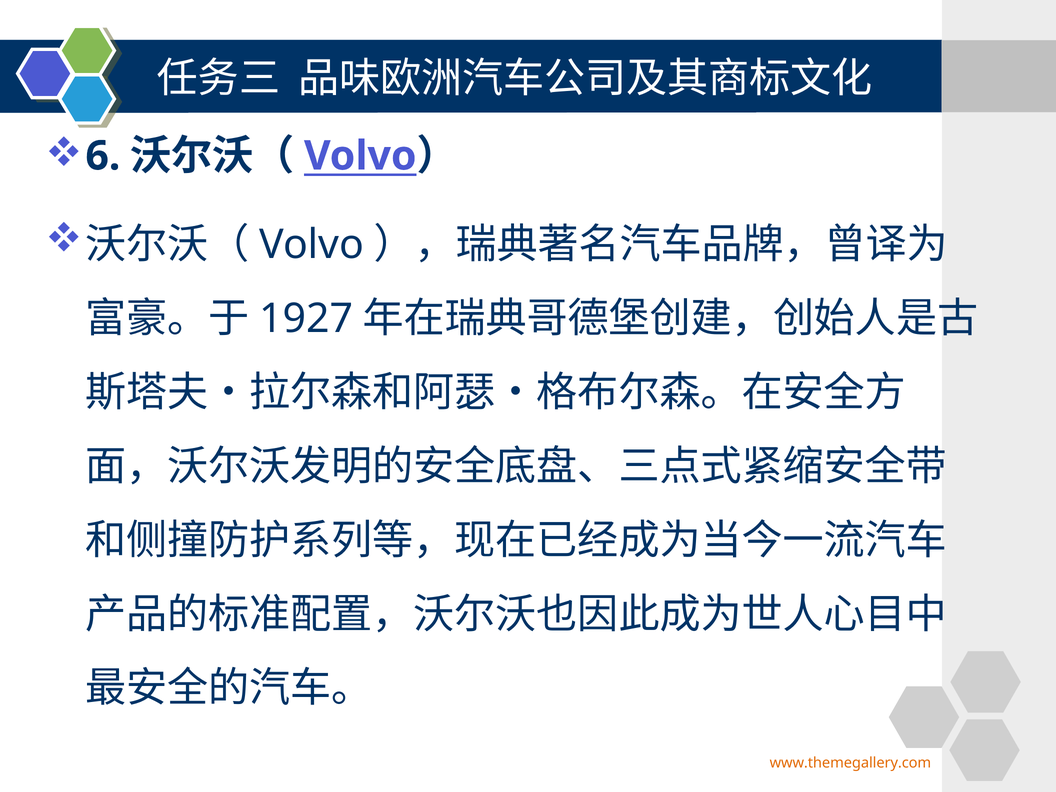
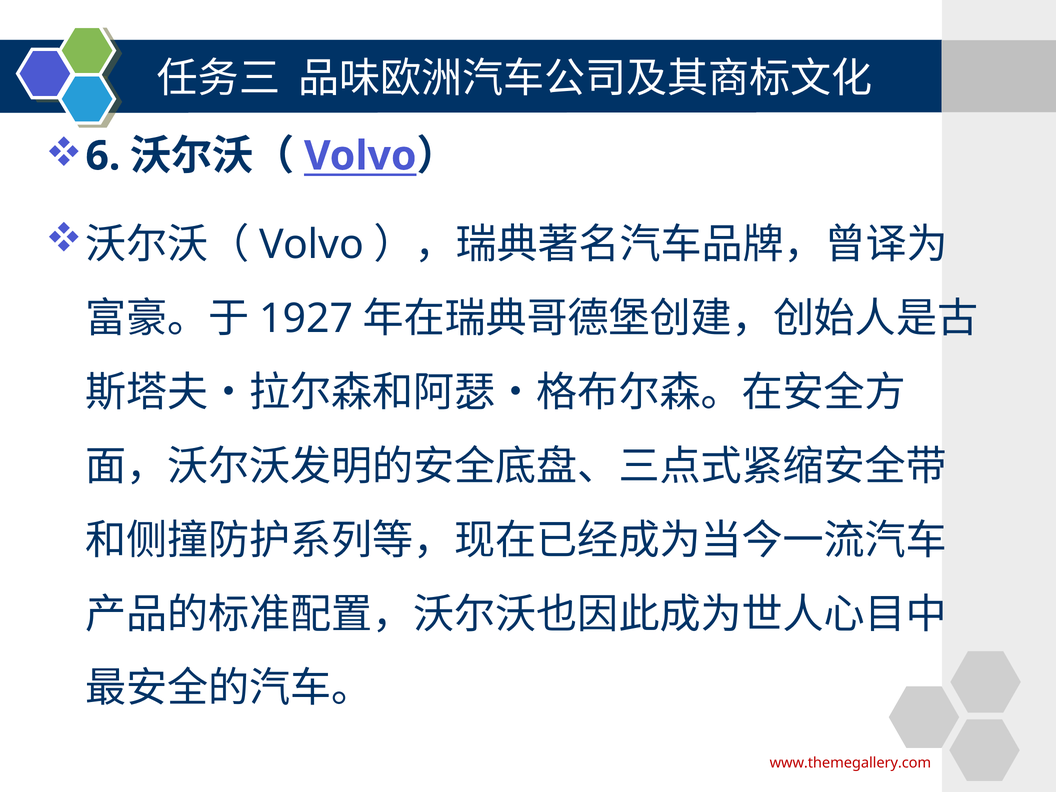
www.themegallery.com colour: orange -> red (850, 763)
